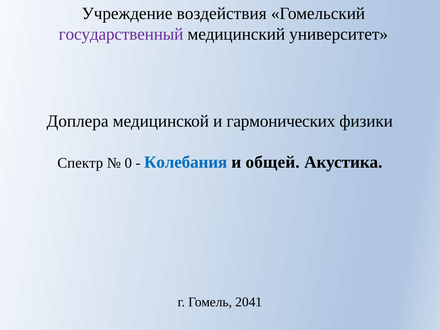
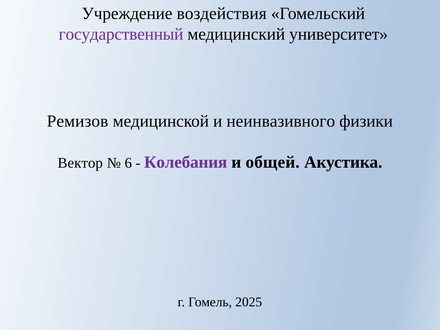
Доплера: Доплера -> Ремизов (78, 121)
гармонических: гармонических -> неинвазивного (281, 121)
Спектр: Спектр -> Вектор (80, 163)
0: 0 -> 6 (128, 163)
Колебания colour: blue -> purple (186, 162)
2041: 2041 -> 2025 (249, 302)
